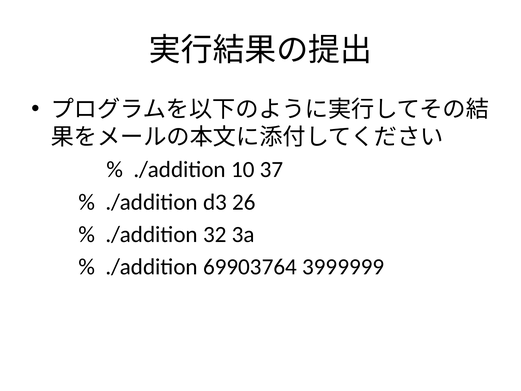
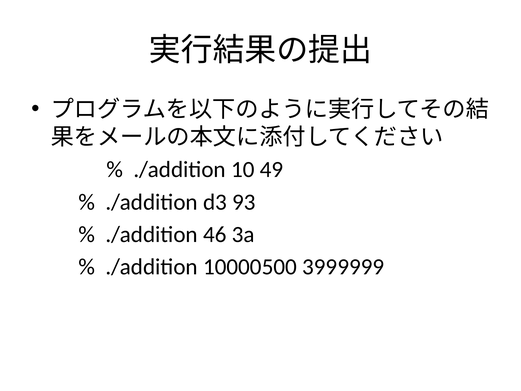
37: 37 -> 49 (271, 170)
26: 26 -> 93 (244, 202)
32: 32 -> 46 (215, 234)
69903764: 69903764 -> 10000500 (250, 267)
